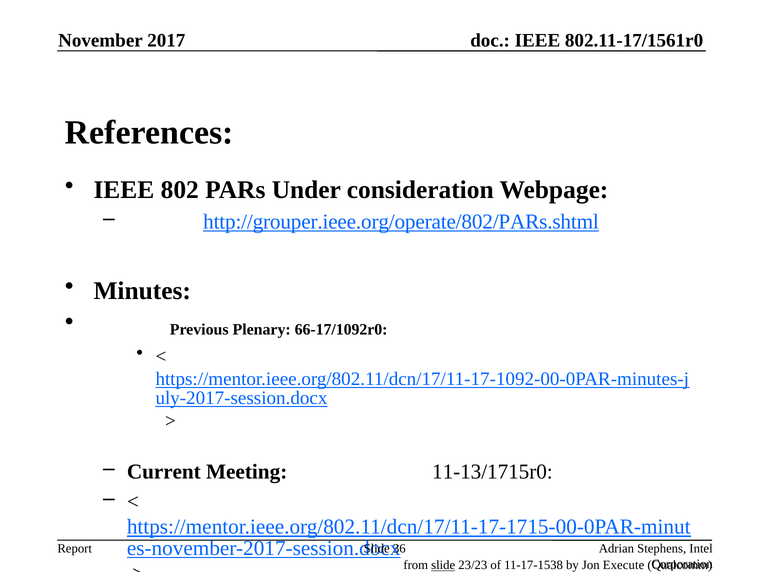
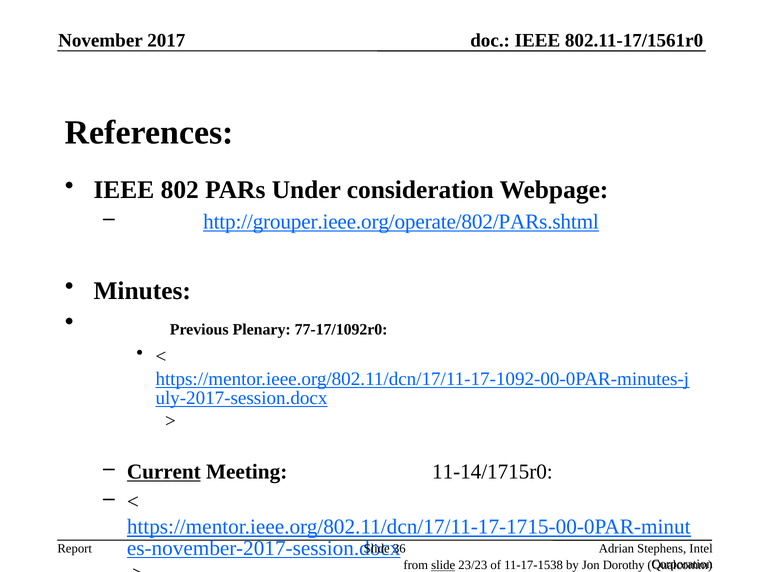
66-17/1092r0: 66-17/1092r0 -> 77-17/1092r0 (341, 329)
Current underline: none -> present (164, 472)
11-13/1715r0: 11-13/1715r0 -> 11-14/1715r0 (492, 472)
Execute: Execute -> Dorothy (624, 566)
